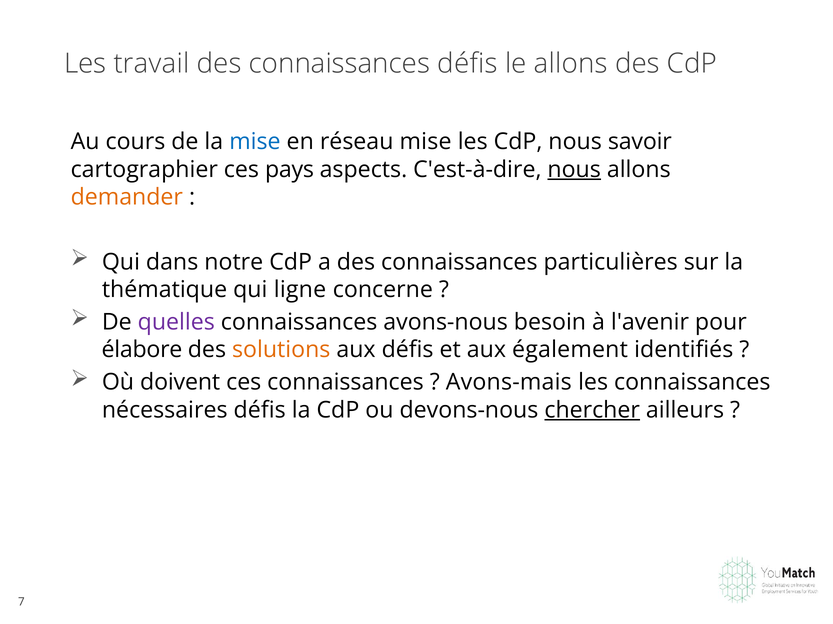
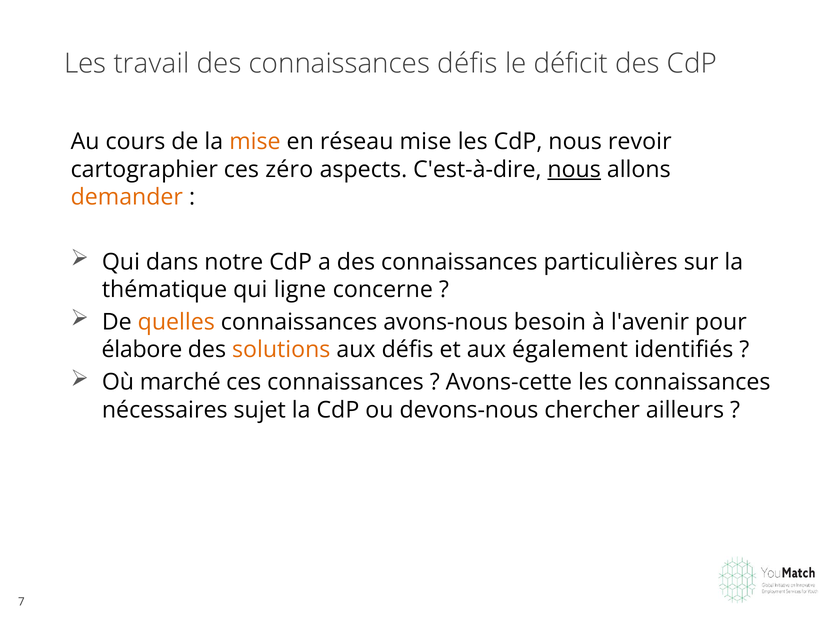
le allons: allons -> déficit (571, 64)
mise colour: blue -> orange (255, 142)
savoir: savoir -> revoir (640, 142)
pays: pays -> zéro (289, 170)
quelles colour: purple -> orange (176, 322)
doivent: doivent -> marché (180, 383)
Avons-mais: Avons-mais -> Avons-cette (509, 383)
nécessaires défis: défis -> sujet (260, 410)
chercher underline: present -> none (592, 410)
